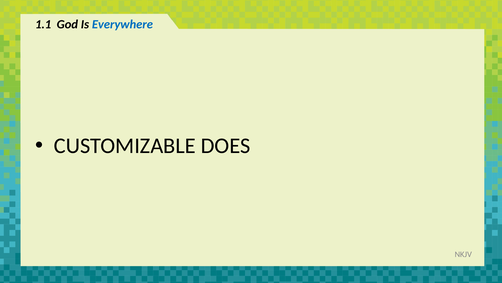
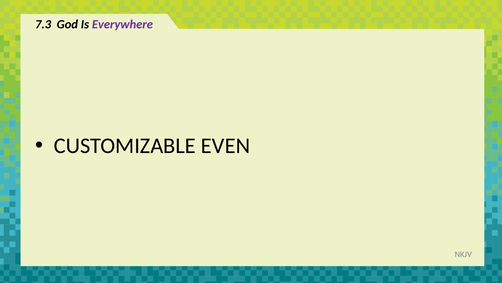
1.1: 1.1 -> 7.3 (43, 24)
Everywhere colour: blue -> purple (122, 24)
DOES: DOES -> EVEN (226, 146)
